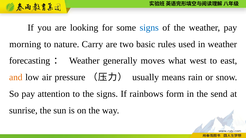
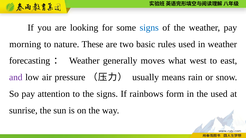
Carry: Carry -> These (92, 44)
and colour: orange -> purple (16, 78)
the send: send -> used (219, 94)
